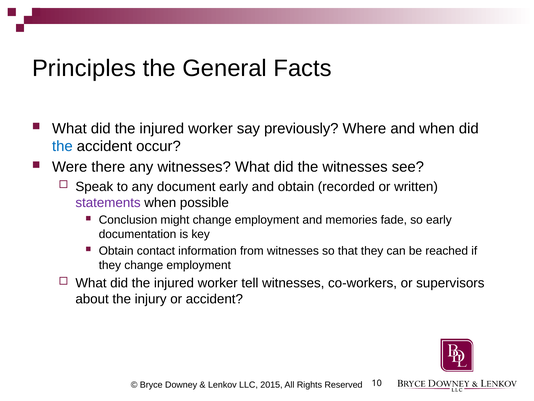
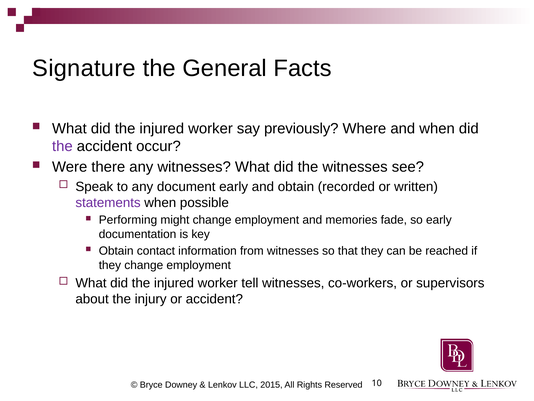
Principles: Principles -> Signature (84, 68)
the colour: blue -> purple (62, 146)
Conclusion: Conclusion -> Performing (128, 220)
